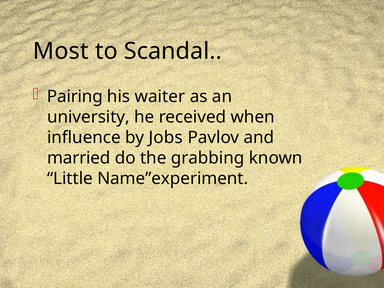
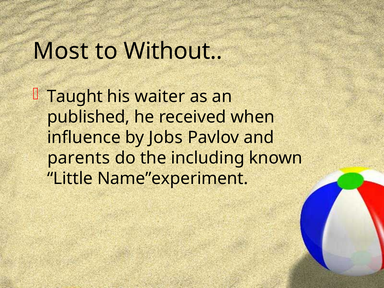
Scandal: Scandal -> Without (173, 51)
Pairing: Pairing -> Taught (75, 97)
university: university -> published (88, 117)
married: married -> parents (79, 158)
grabbing: grabbing -> including (208, 158)
